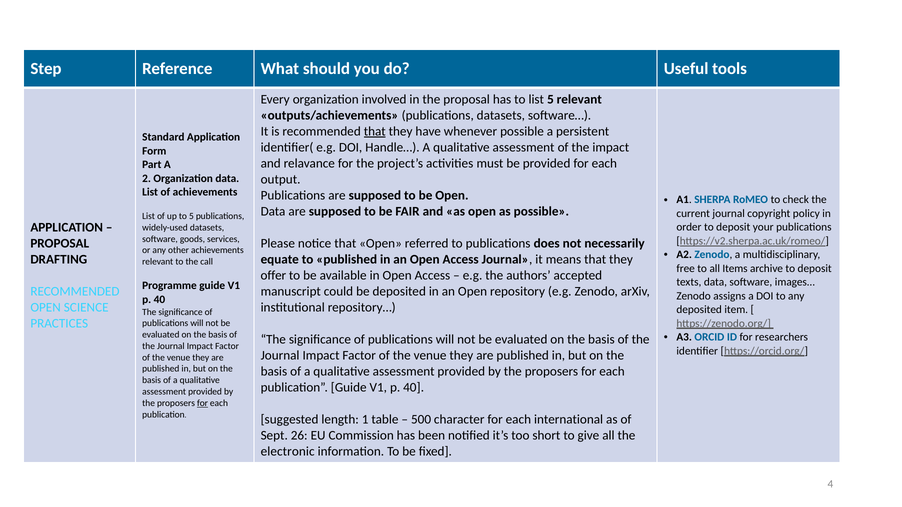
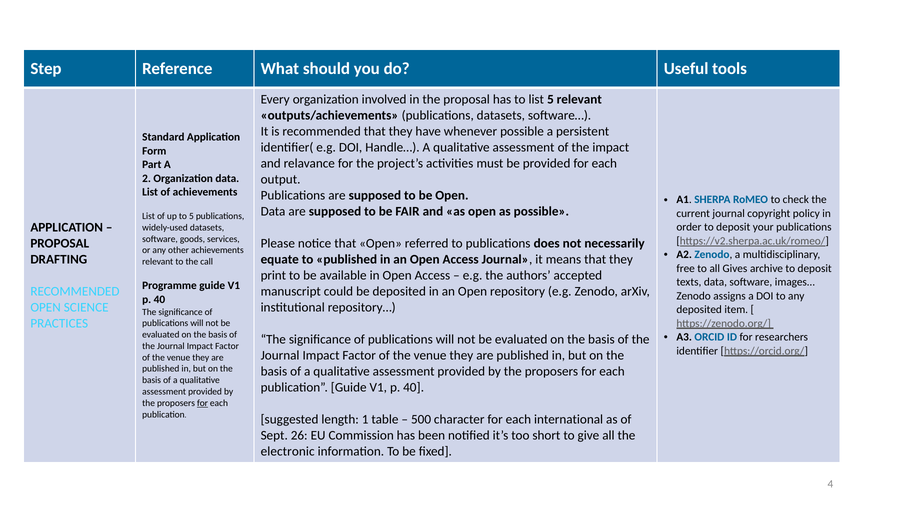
that underline: present -> none (375, 131)
Items: Items -> Gives (735, 269)
offer: offer -> print (273, 276)
